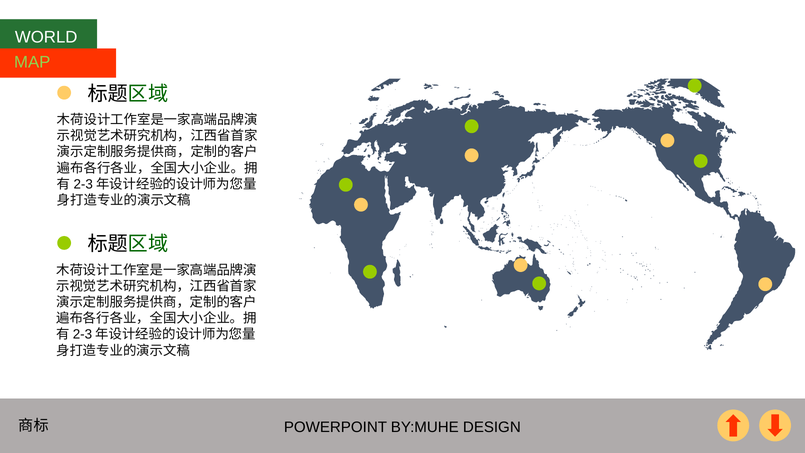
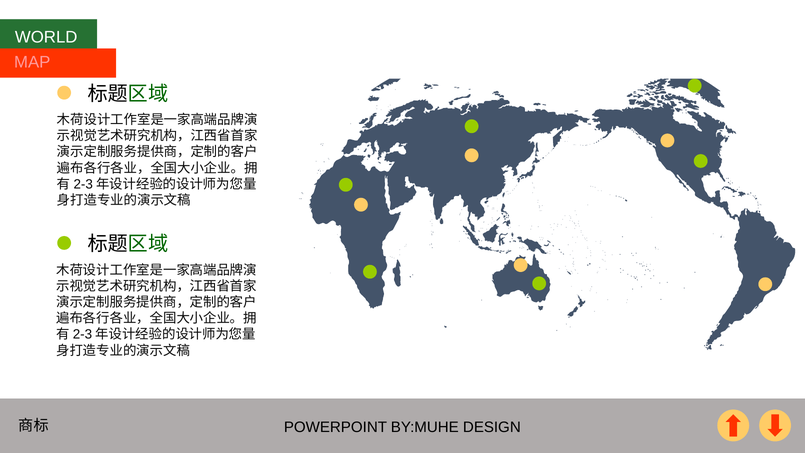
MAP colour: light green -> pink (32, 62)
